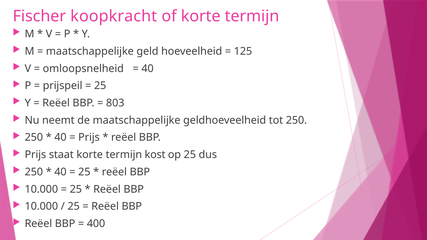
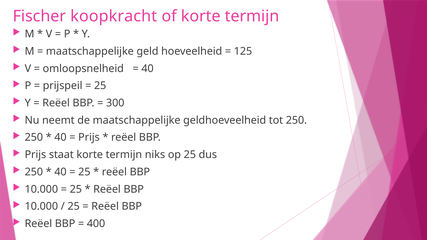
803: 803 -> 300 (115, 103)
kost: kost -> niks (155, 155)
